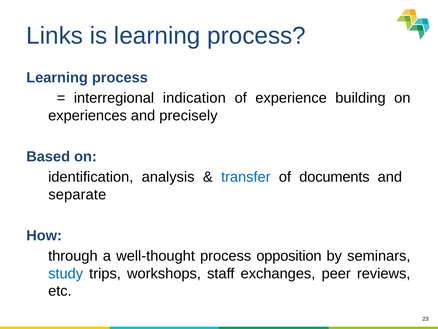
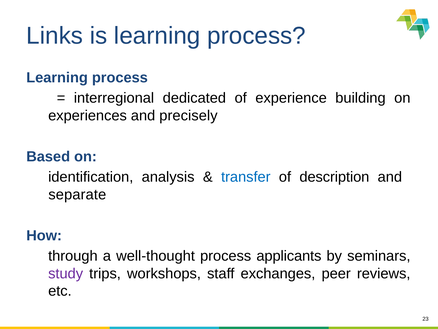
indication: indication -> dedicated (194, 98)
documents: documents -> description (334, 177)
opposition: opposition -> applicants (289, 256)
study colour: blue -> purple (66, 273)
